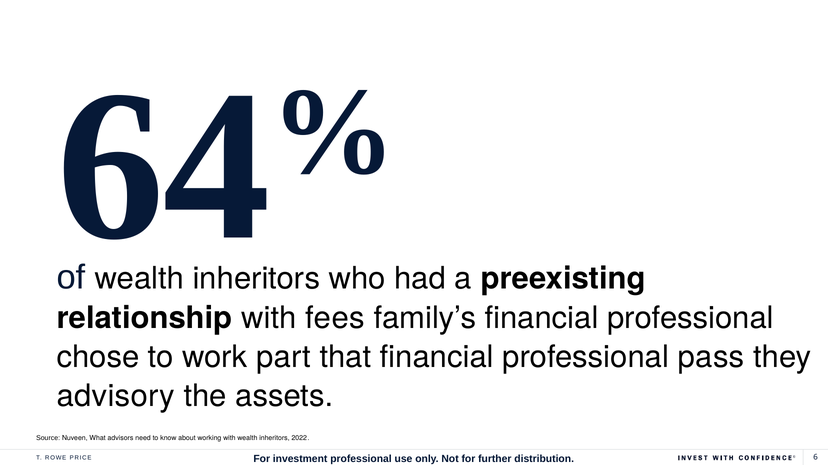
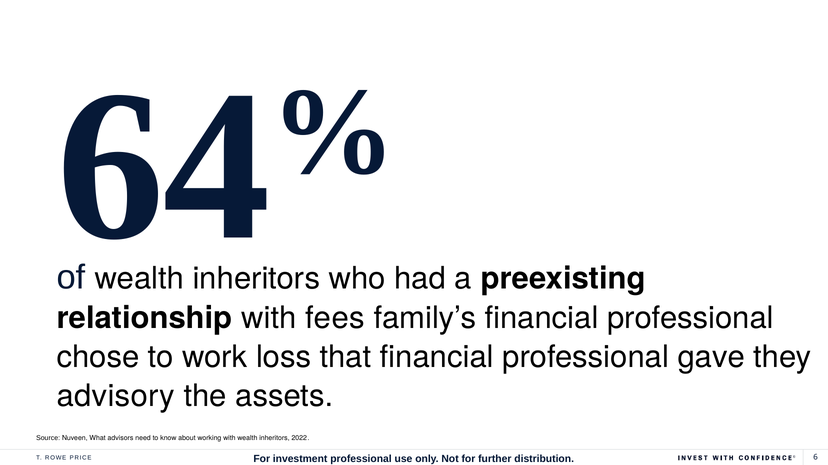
part: part -> loss (284, 358)
pass: pass -> gave (711, 358)
